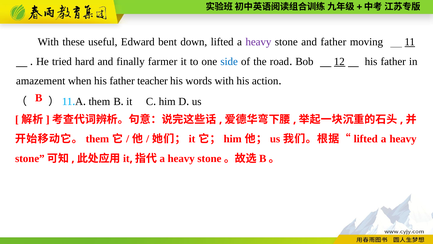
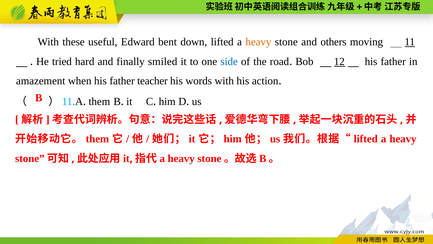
heavy colour: purple -> orange (258, 42)
and father: father -> others (334, 42)
farmer: farmer -> smiled (163, 61)
